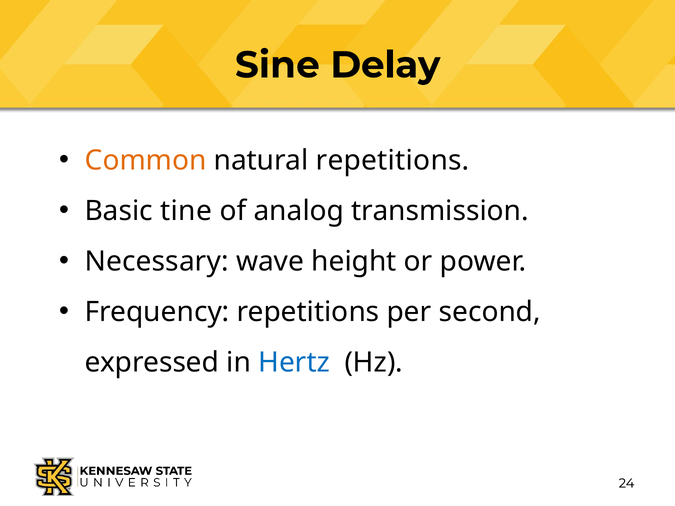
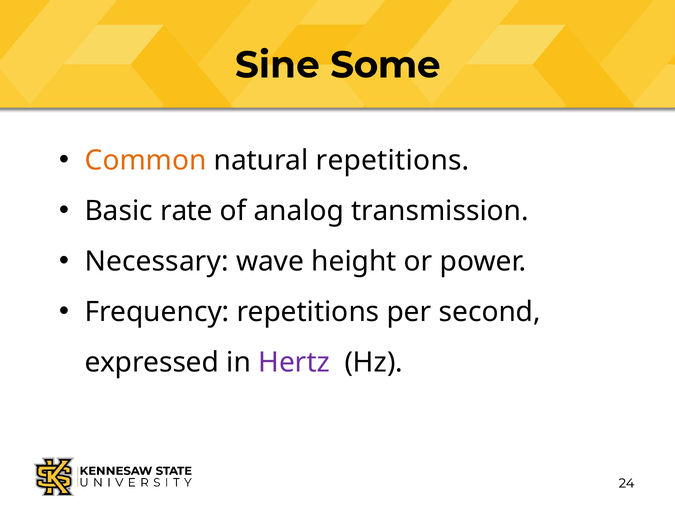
Delay: Delay -> Some (385, 65)
tine: tine -> rate (186, 211)
Hertz colour: blue -> purple (294, 363)
